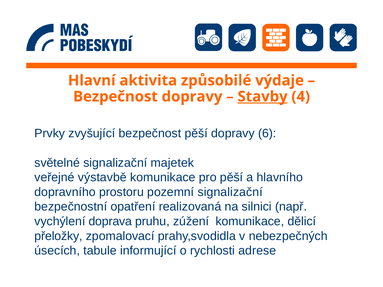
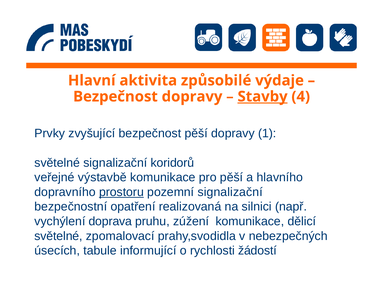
6: 6 -> 1 (267, 134)
majetek: majetek -> koridorů (172, 163)
prostoru underline: none -> present (121, 192)
přeložky: přeložky -> světelné (58, 236)
adrese: adrese -> žádostí (257, 251)
